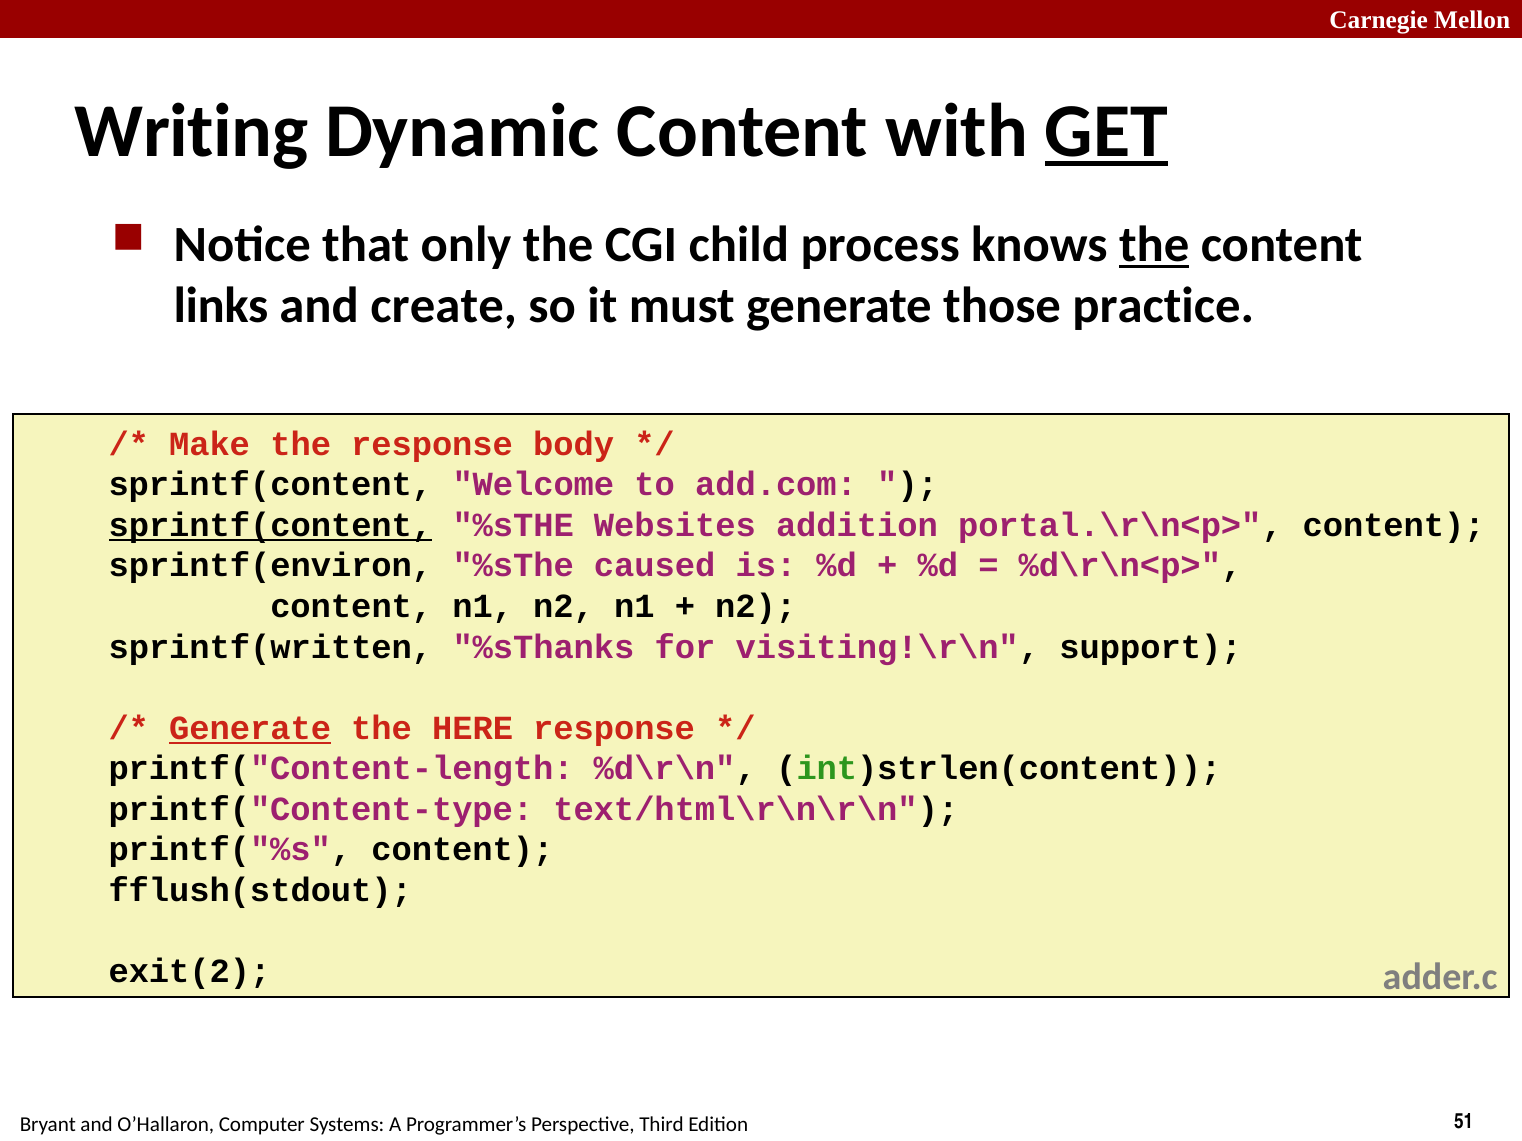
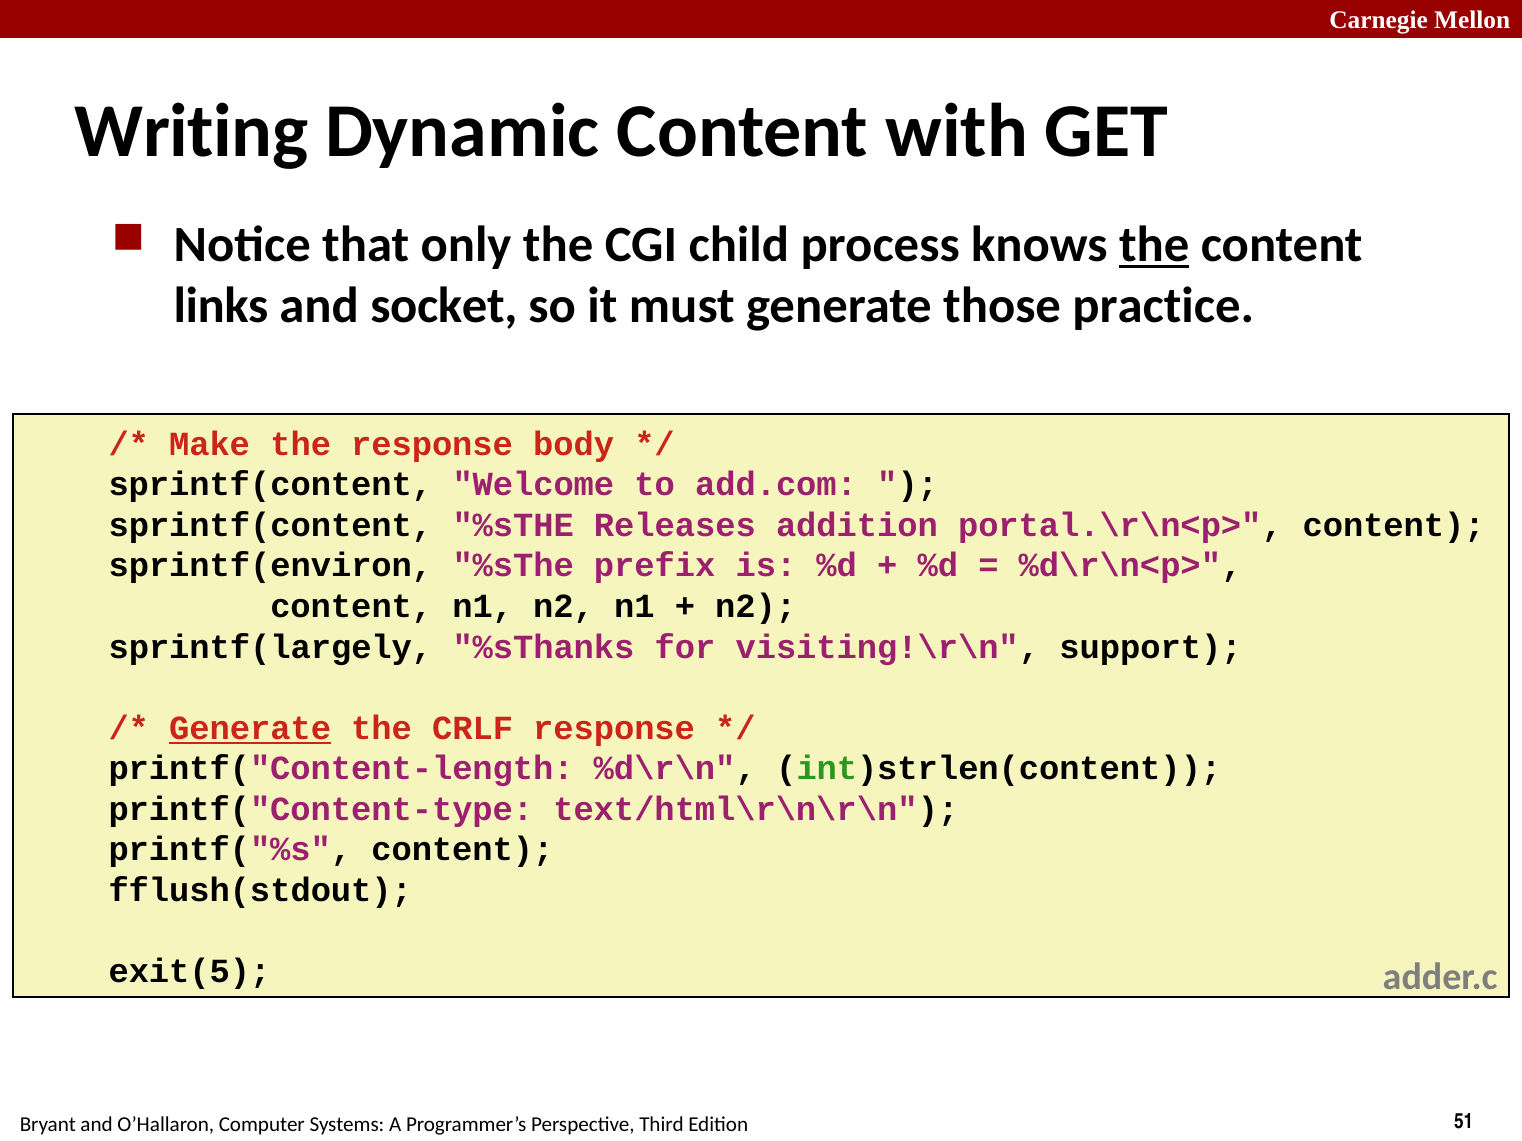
GET underline: present -> none (1107, 131)
create: create -> socket (444, 306)
sprintf(content underline: present -> none (270, 526)
Websites: Websites -> Releases (675, 526)
caused: caused -> prefix (655, 566)
sprintf(written: sprintf(written -> sprintf(largely (270, 647)
HERE: HERE -> CRLF (473, 728)
exit(2: exit(2 -> exit(5 (189, 972)
